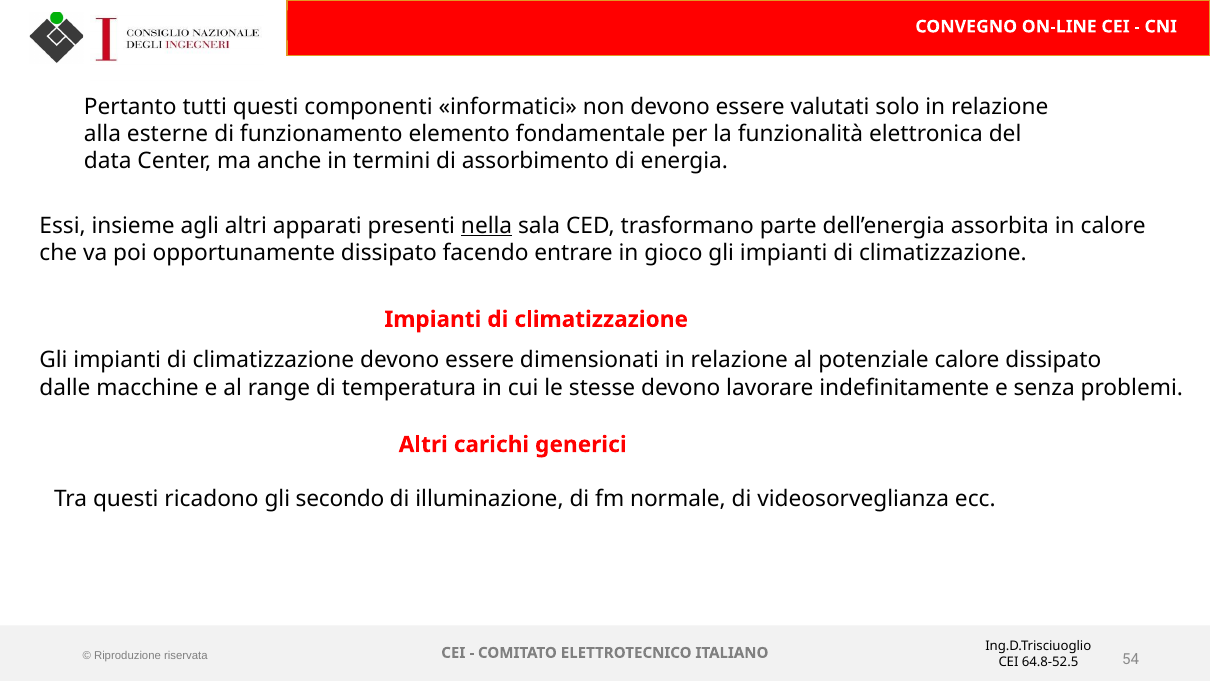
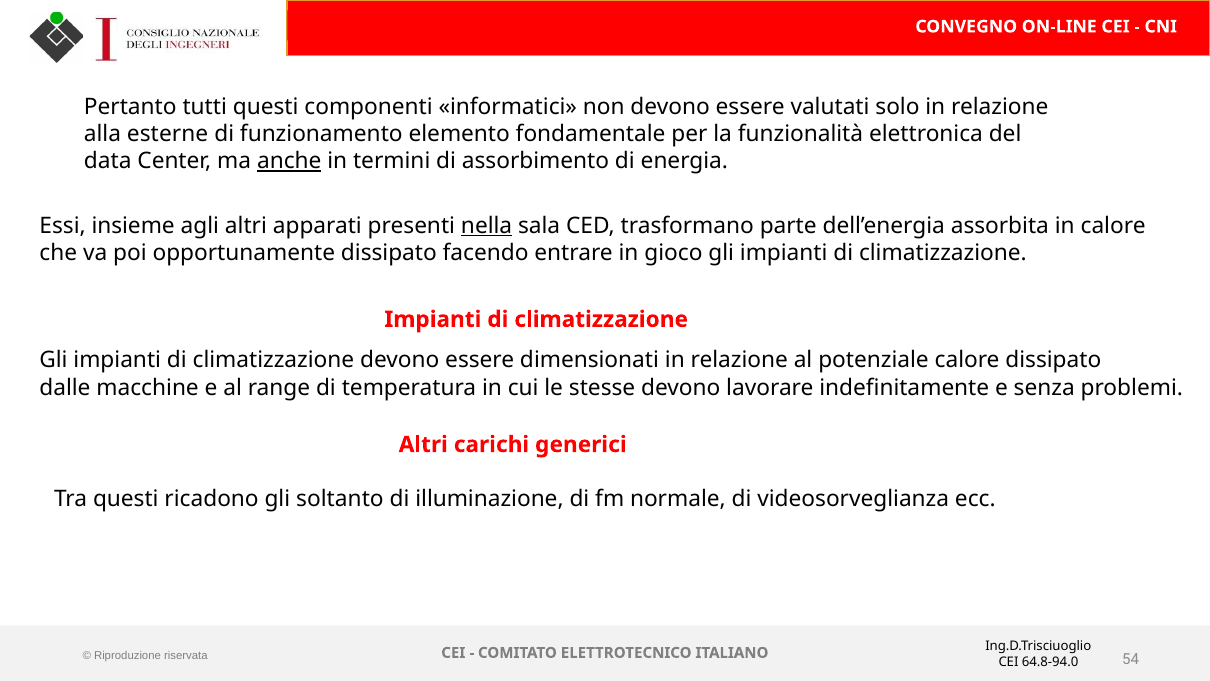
anche underline: none -> present (289, 161)
secondo: secondo -> soltanto (340, 498)
64.8-52.5: 64.8-52.5 -> 64.8-94.0 (1050, 661)
